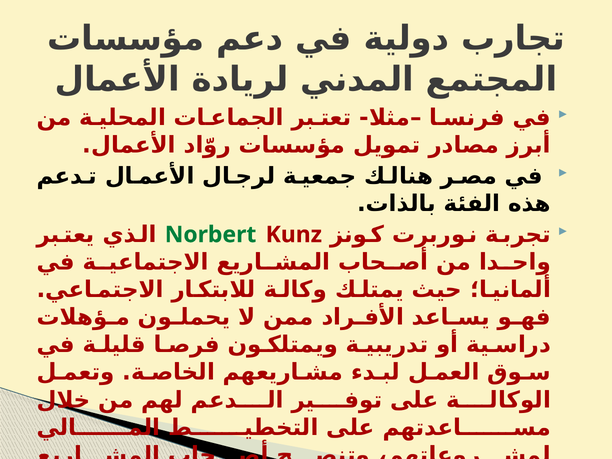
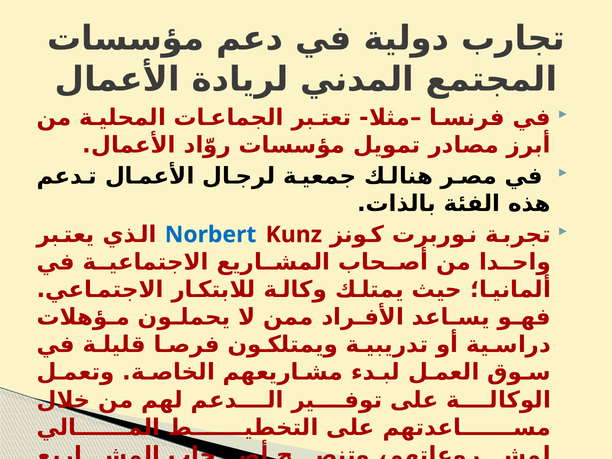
Norbert colour: green -> blue (211, 235)
